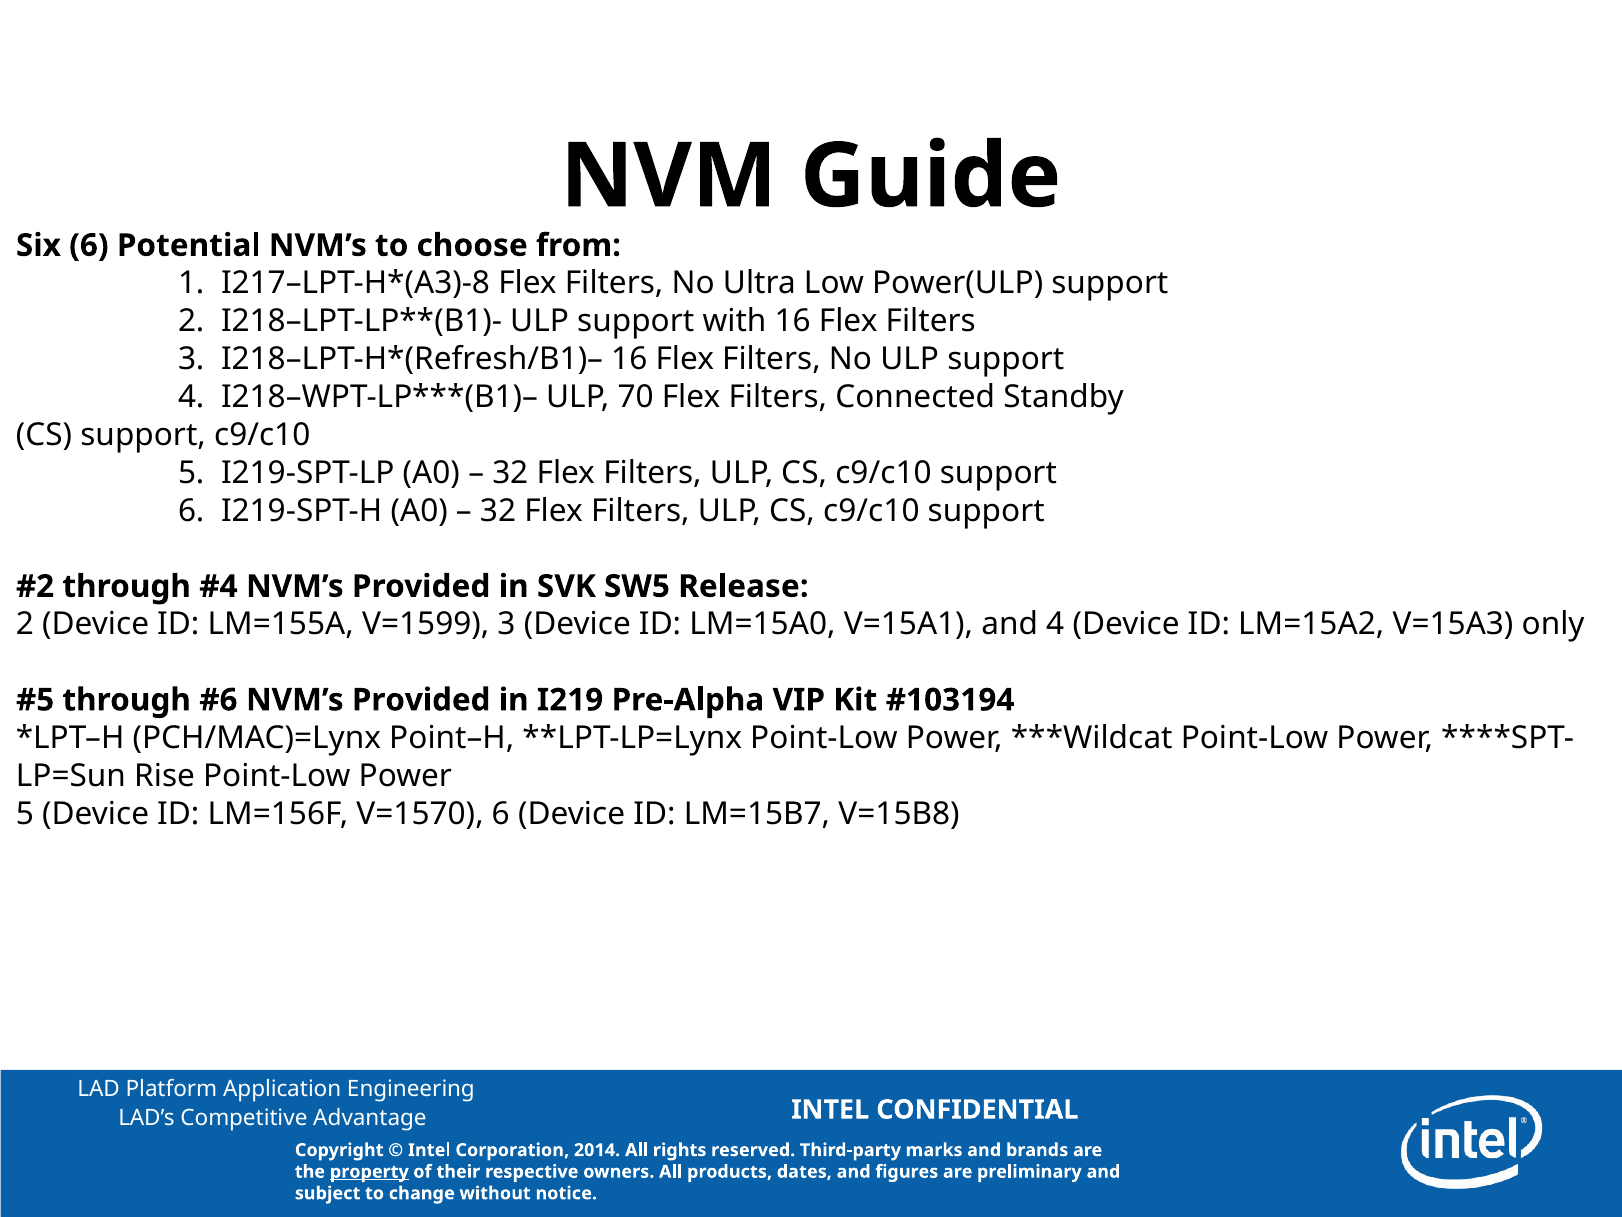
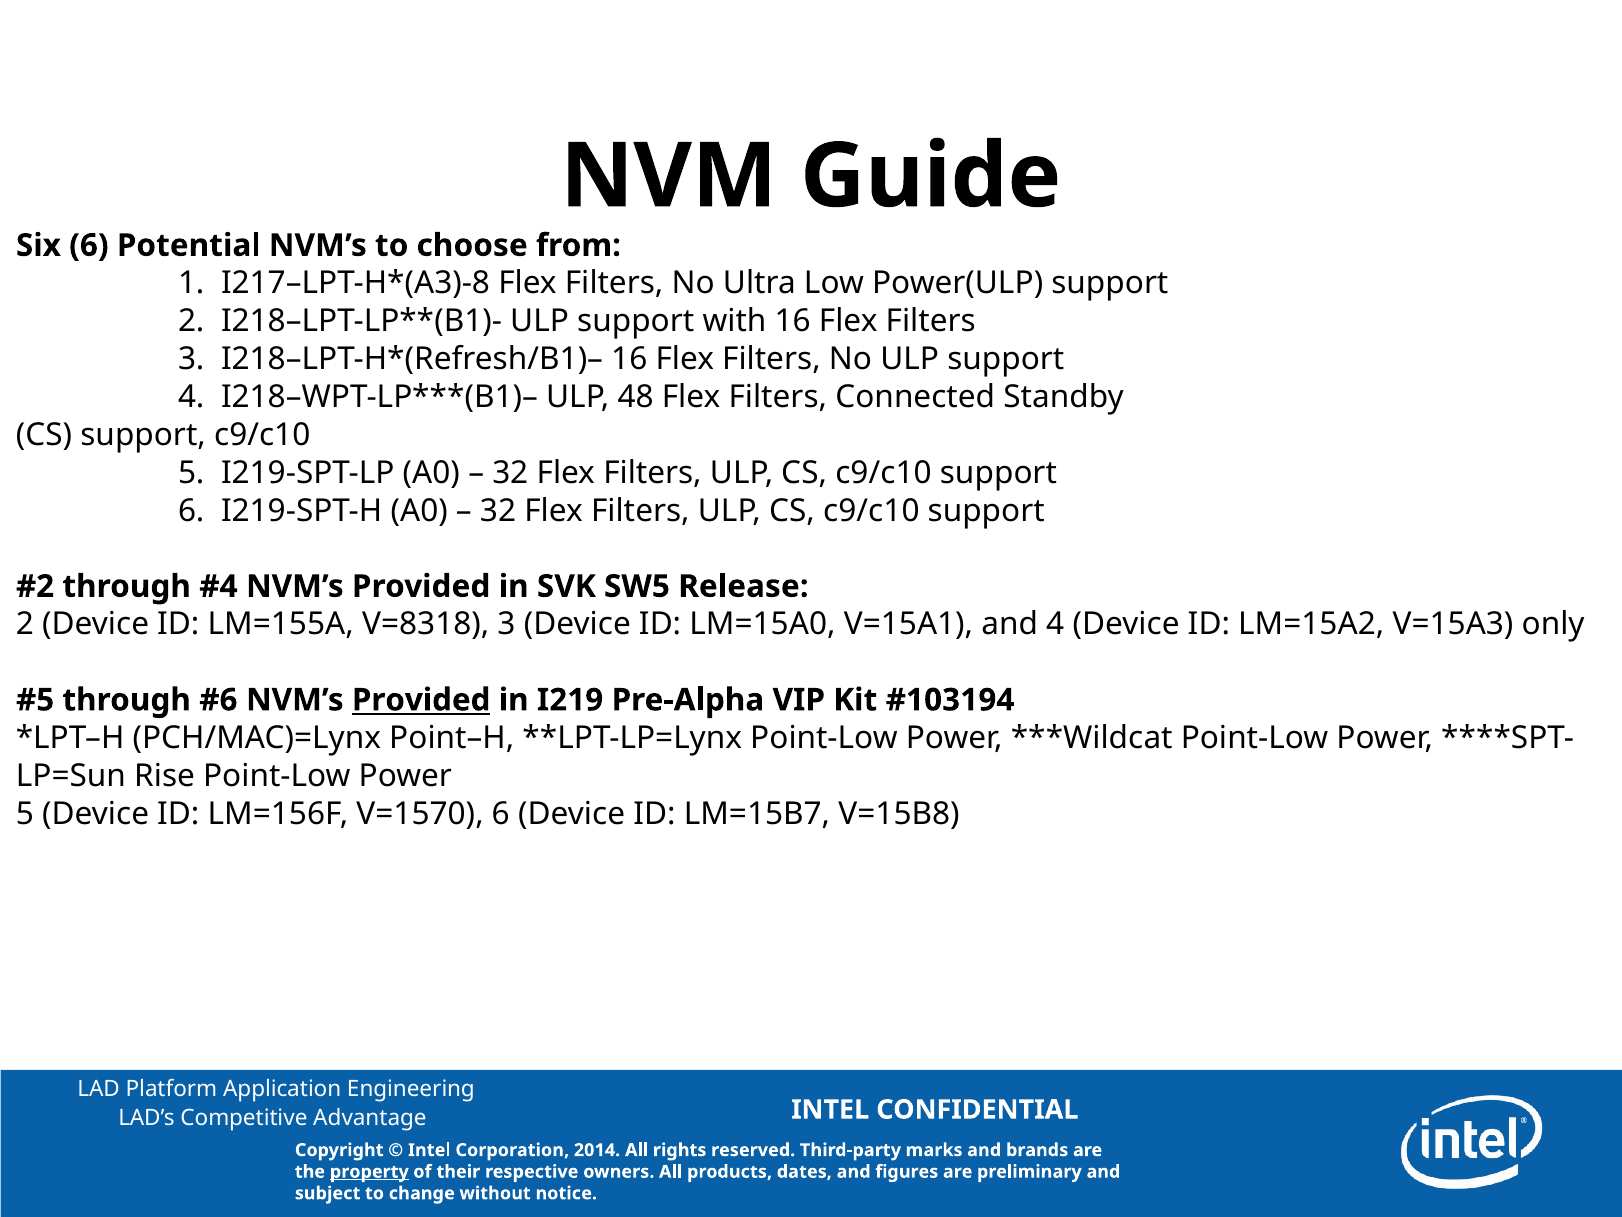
70: 70 -> 48 (636, 397)
V=1599: V=1599 -> V=8318 (426, 624)
Provided underline: none -> present (421, 700)
